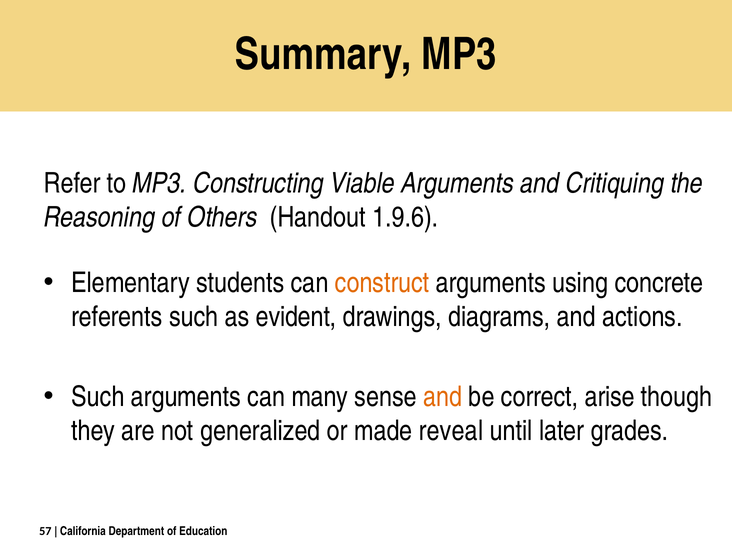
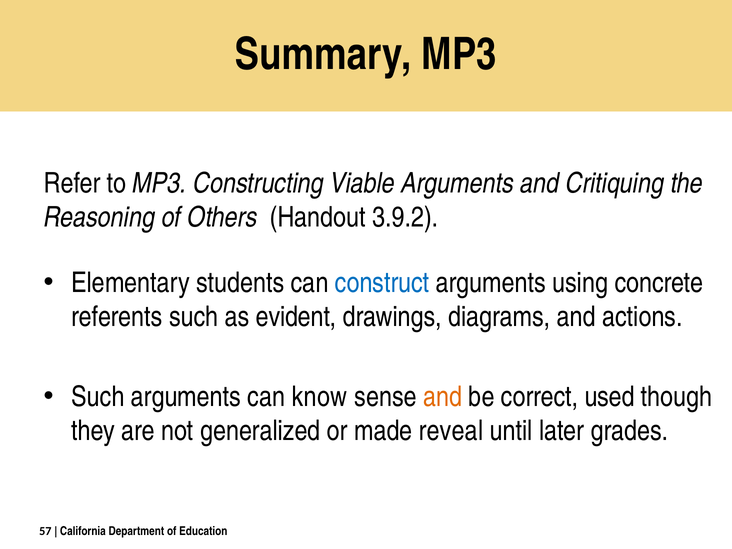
1.9.6: 1.9.6 -> 3.9.2 (405, 218)
construct colour: orange -> blue (382, 283)
many: many -> know (320, 397)
arise: arise -> used (610, 397)
